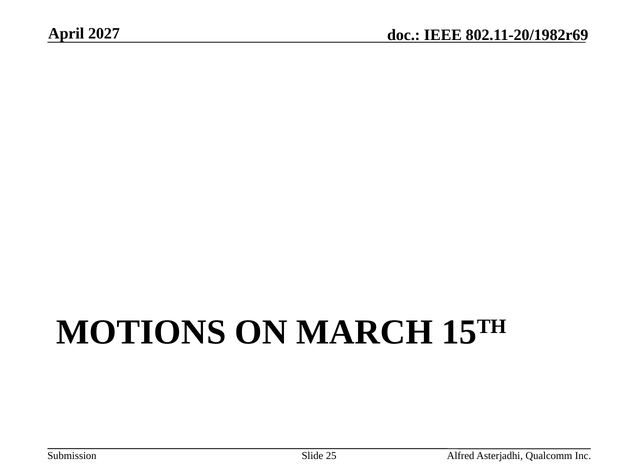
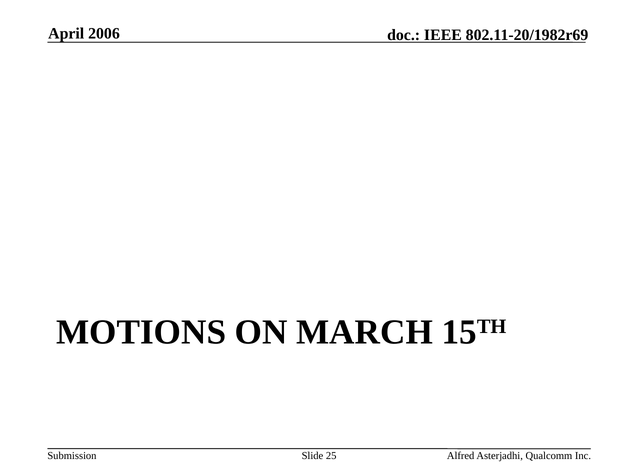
2027: 2027 -> 2006 (104, 34)
